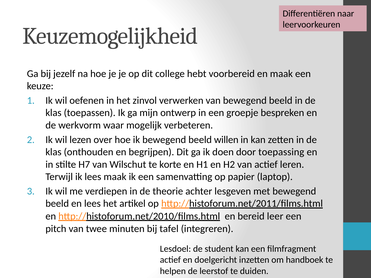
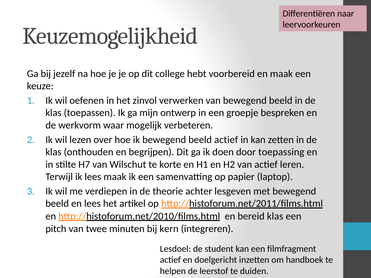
beeld willen: willen -> actief (226, 140)
bereid leer: leer -> klas (275, 216)
tafel: tafel -> kern (169, 229)
